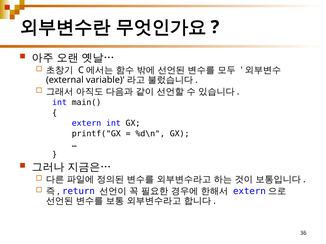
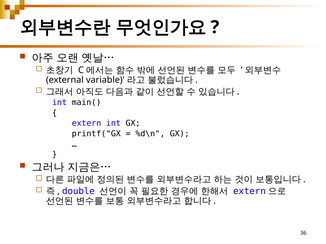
return: return -> double (78, 191)
